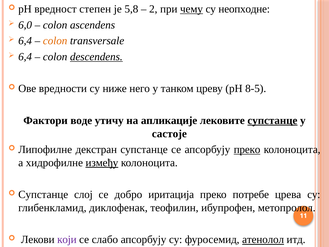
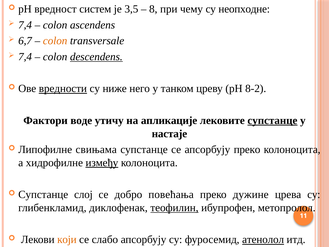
степен: степен -> систем (95, 9)
5,8: 5,8 -> 3,5 (131, 9)
2: 2 -> 8 (153, 9)
чему underline: present -> none (192, 9)
6,0: 6,0 -> 7,4 (25, 25)
6,4: 6,4 -> 6,7 (25, 41)
6,4: 6,4 -> 7,4 (25, 57)
вредности underline: none -> present (63, 89)
8-5: 8-5 -> 8-2 (256, 89)
састоје: састоје -> настаје (169, 133)
декстран: декстран -> свињама (96, 149)
преко underline: present -> none (247, 149)
иритација: иритација -> повећања (171, 194)
потребе: потребе -> дужине (251, 194)
теофилин underline: none -> present (174, 208)
који colour: purple -> orange (67, 239)
